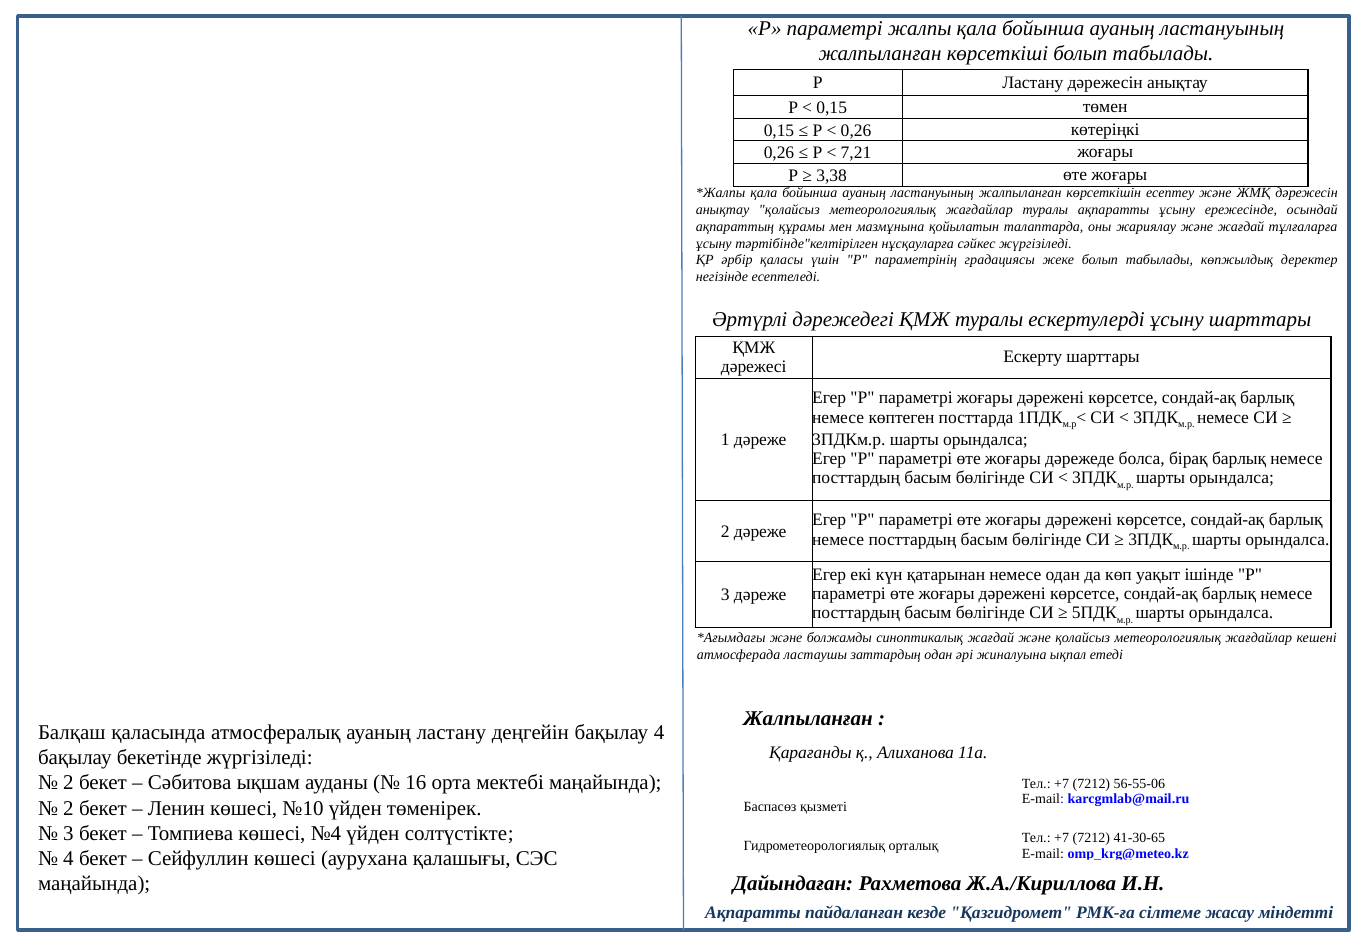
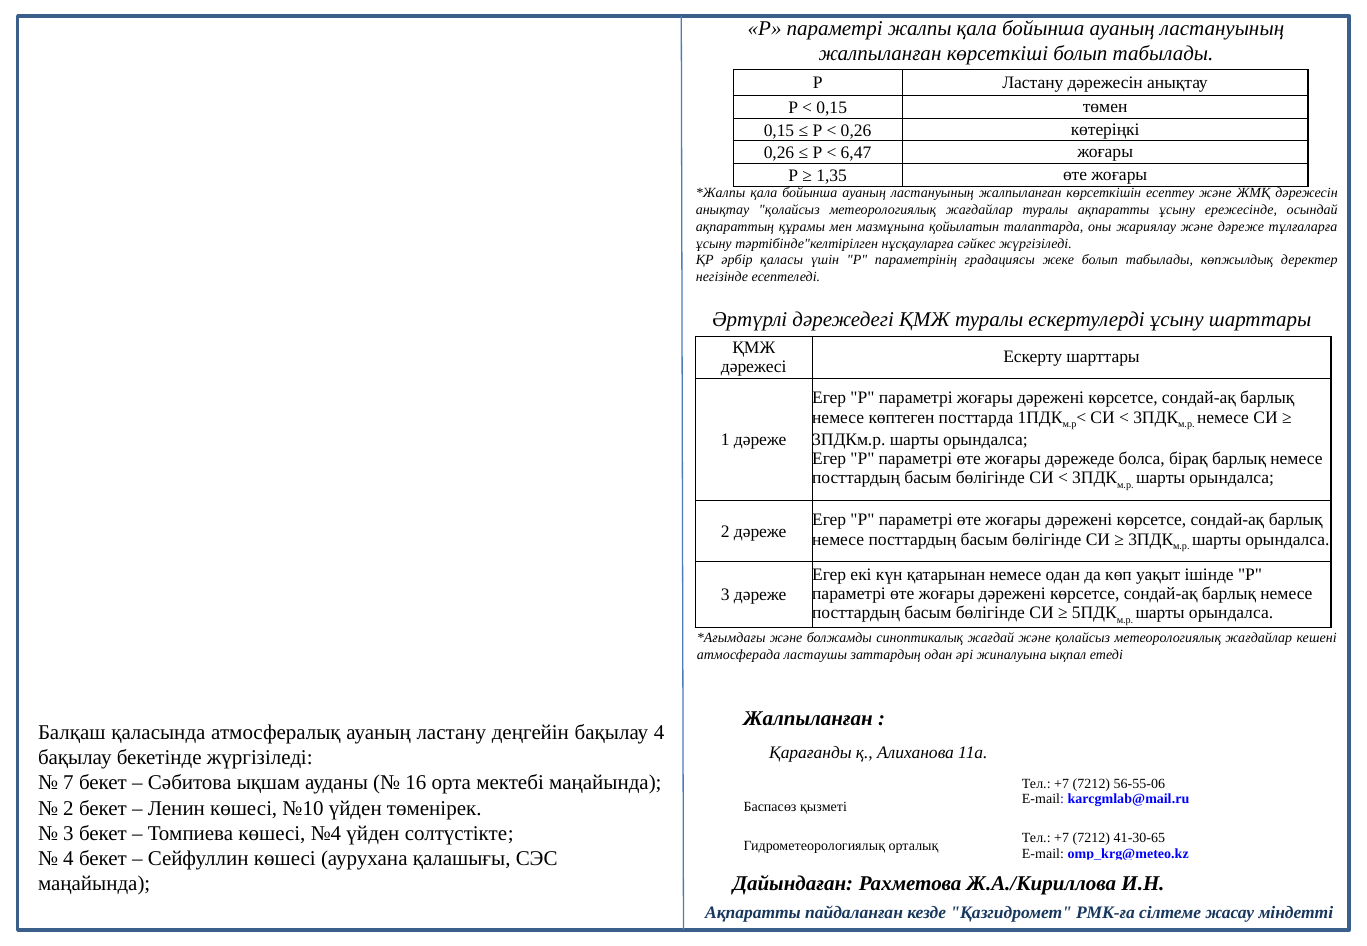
7,21: 7,21 -> 6,47 (856, 153)
3,38: 3,38 -> 1,35 (832, 175)
және жағдай: жағдай -> дәреже (1241, 227)
2: 2 -> 7 (68, 783)
